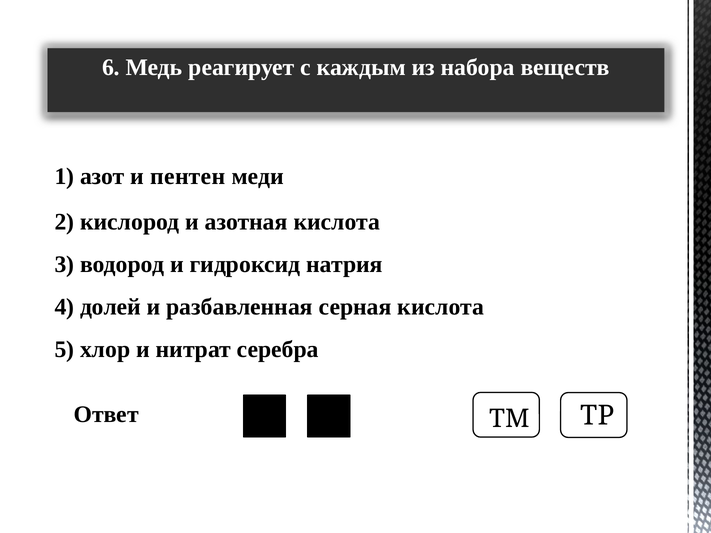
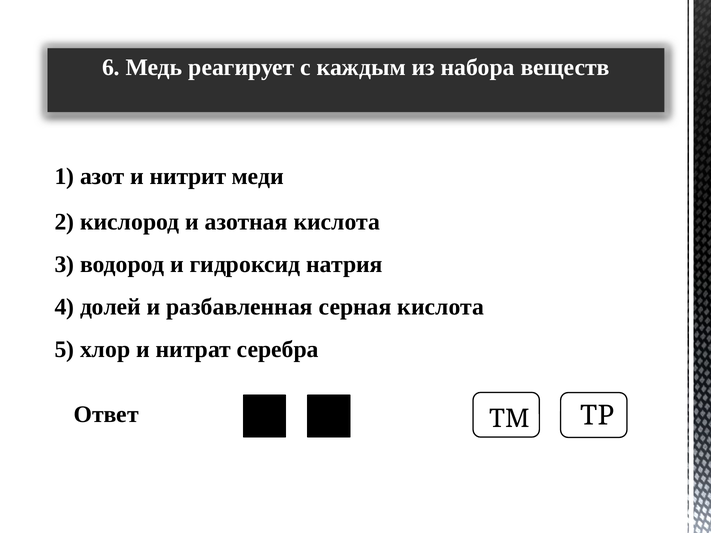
пентен: пентен -> нитрит (188, 176)
